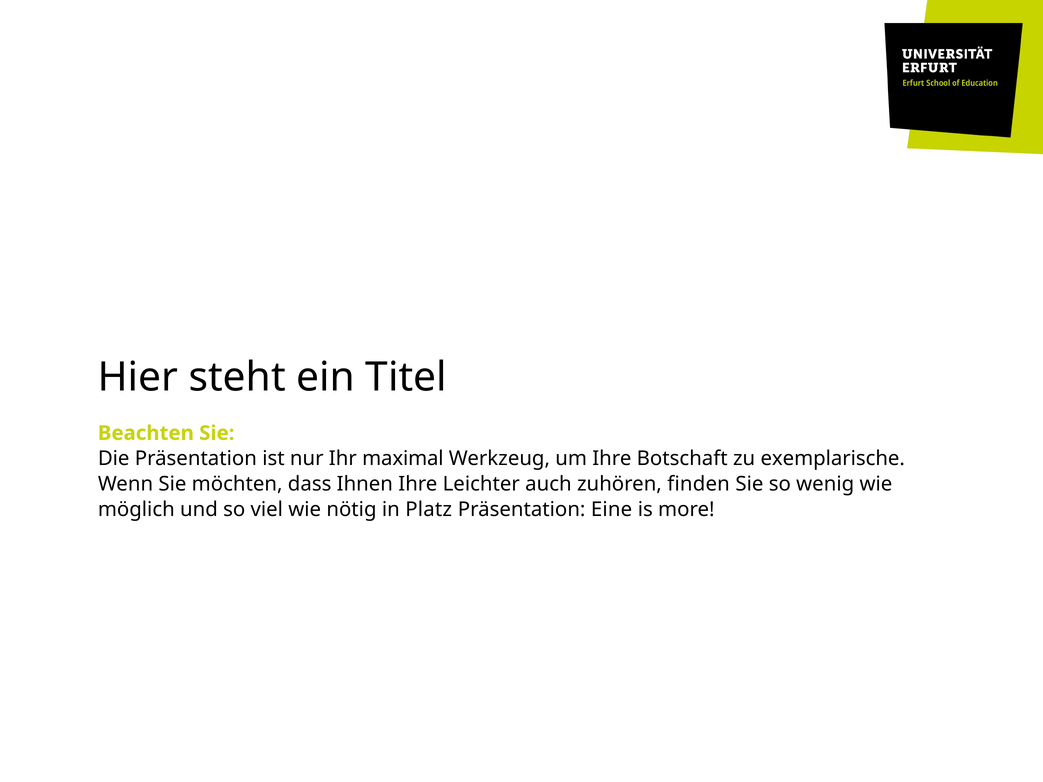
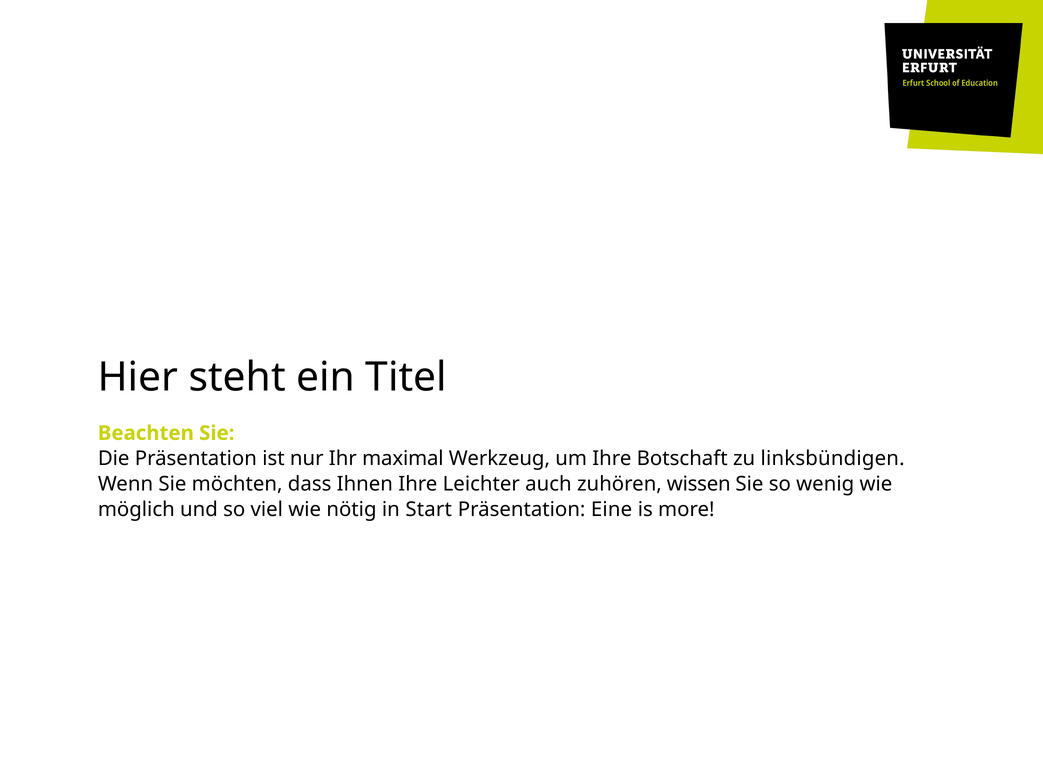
exemplarische: exemplarische -> linksbündigen (833, 459)
finden: finden -> wissen (699, 484)
Platz: Platz -> Start (429, 510)
